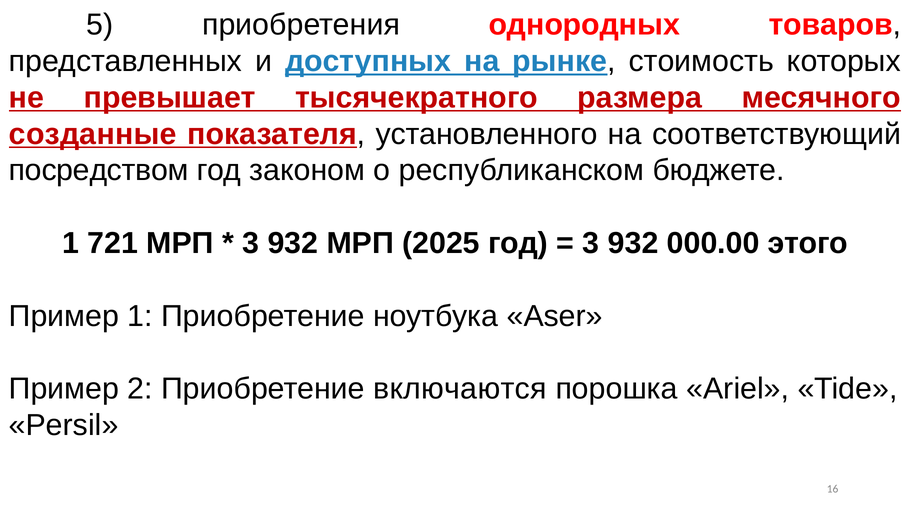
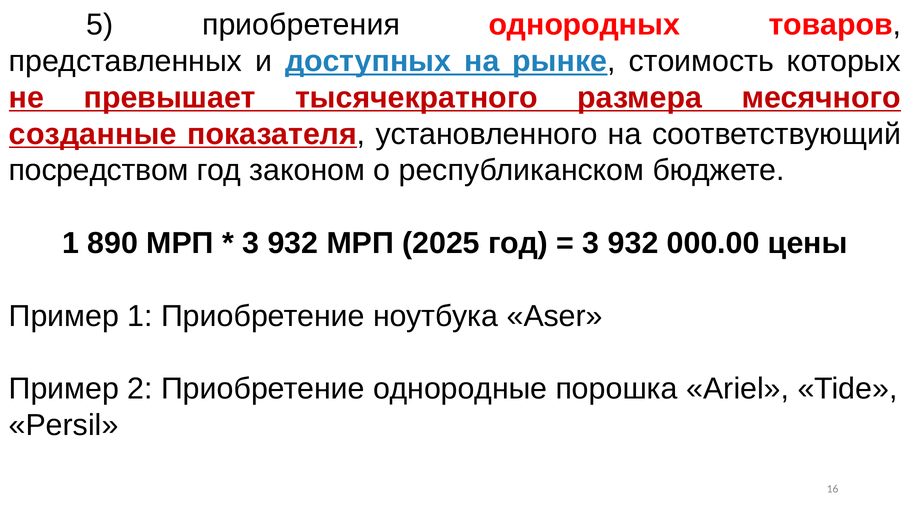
721: 721 -> 890 (113, 243)
этого: этого -> цены (808, 243)
включаются: включаются -> однородные (460, 389)
